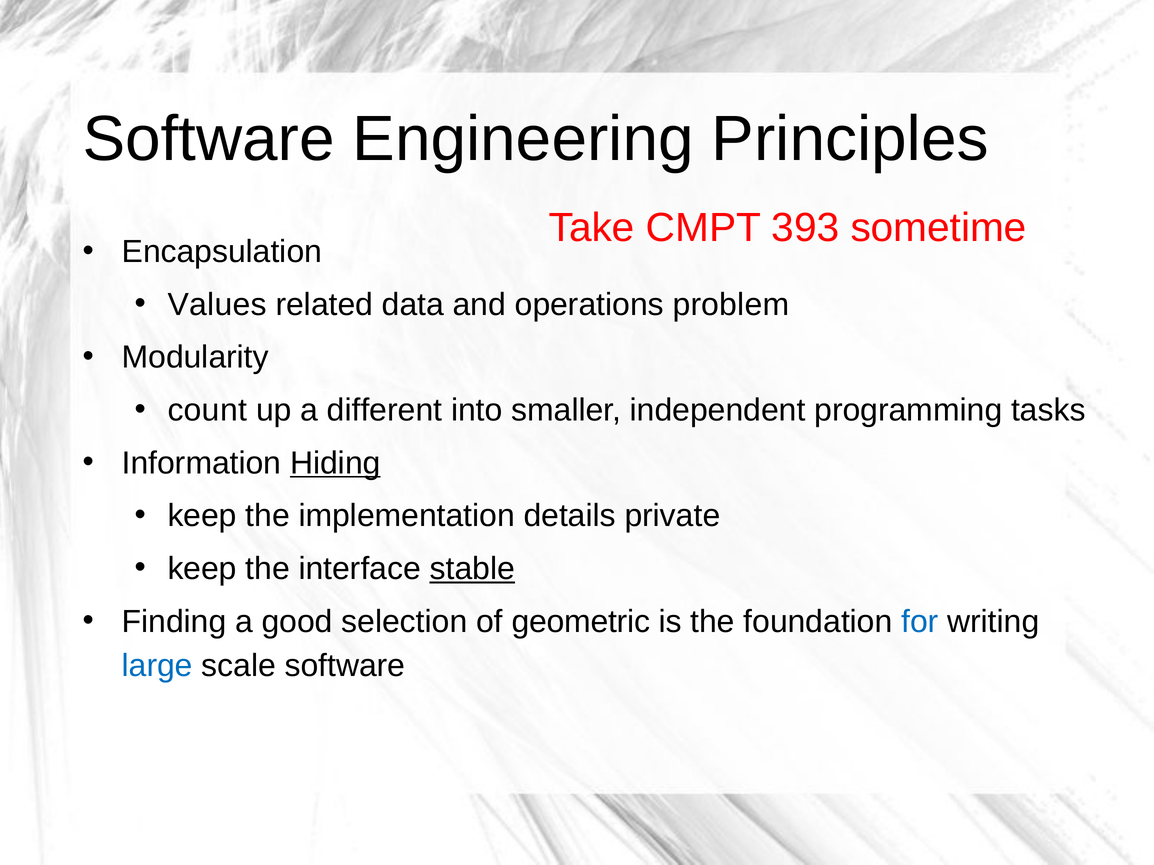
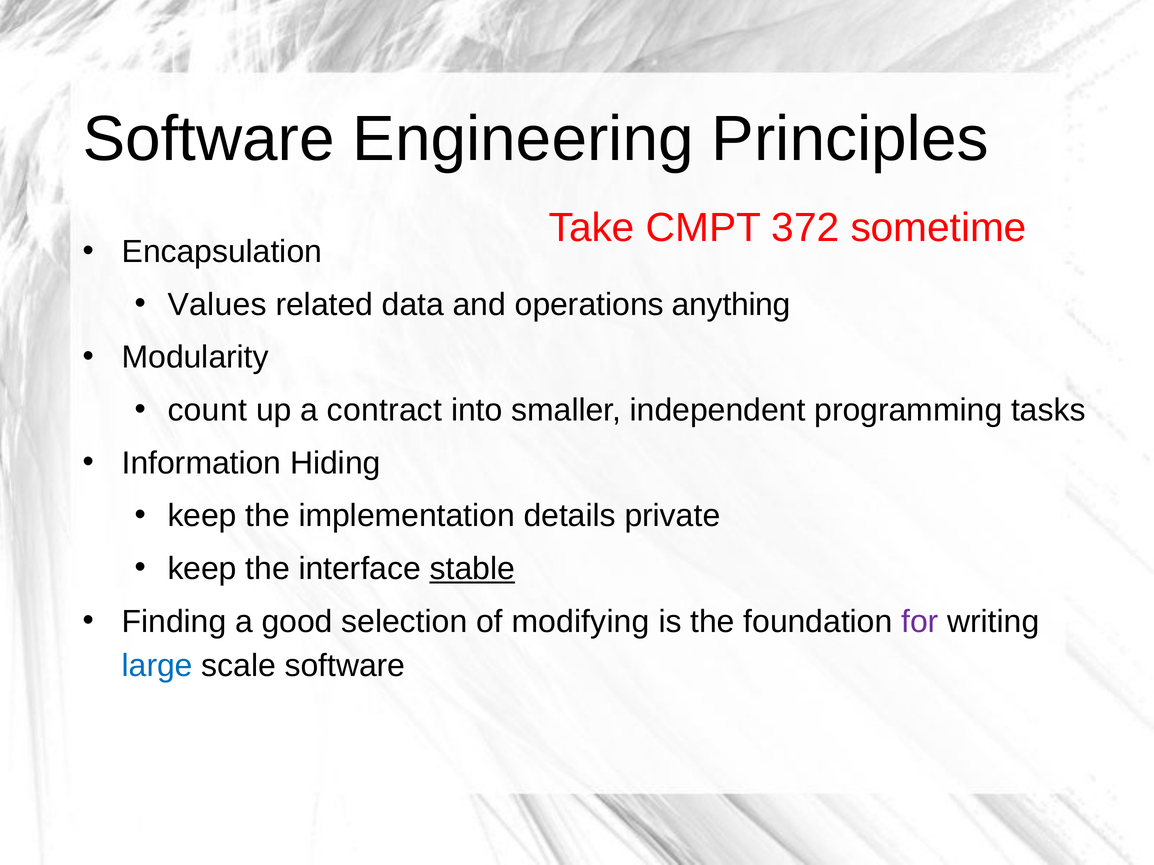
393: 393 -> 372 (805, 228)
problem: problem -> anything (731, 305)
different: different -> contract (384, 410)
Hiding underline: present -> none (335, 463)
geometric: geometric -> modifying (581, 622)
for colour: blue -> purple (920, 622)
